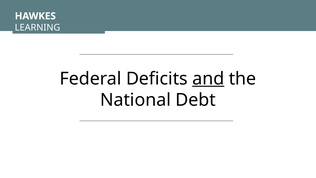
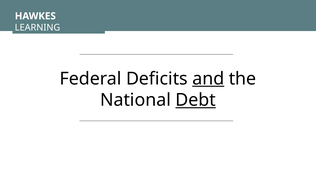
Debt underline: none -> present (196, 100)
